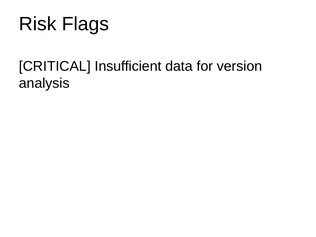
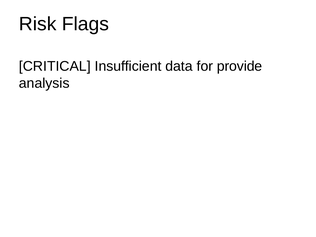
version: version -> provide (240, 66)
